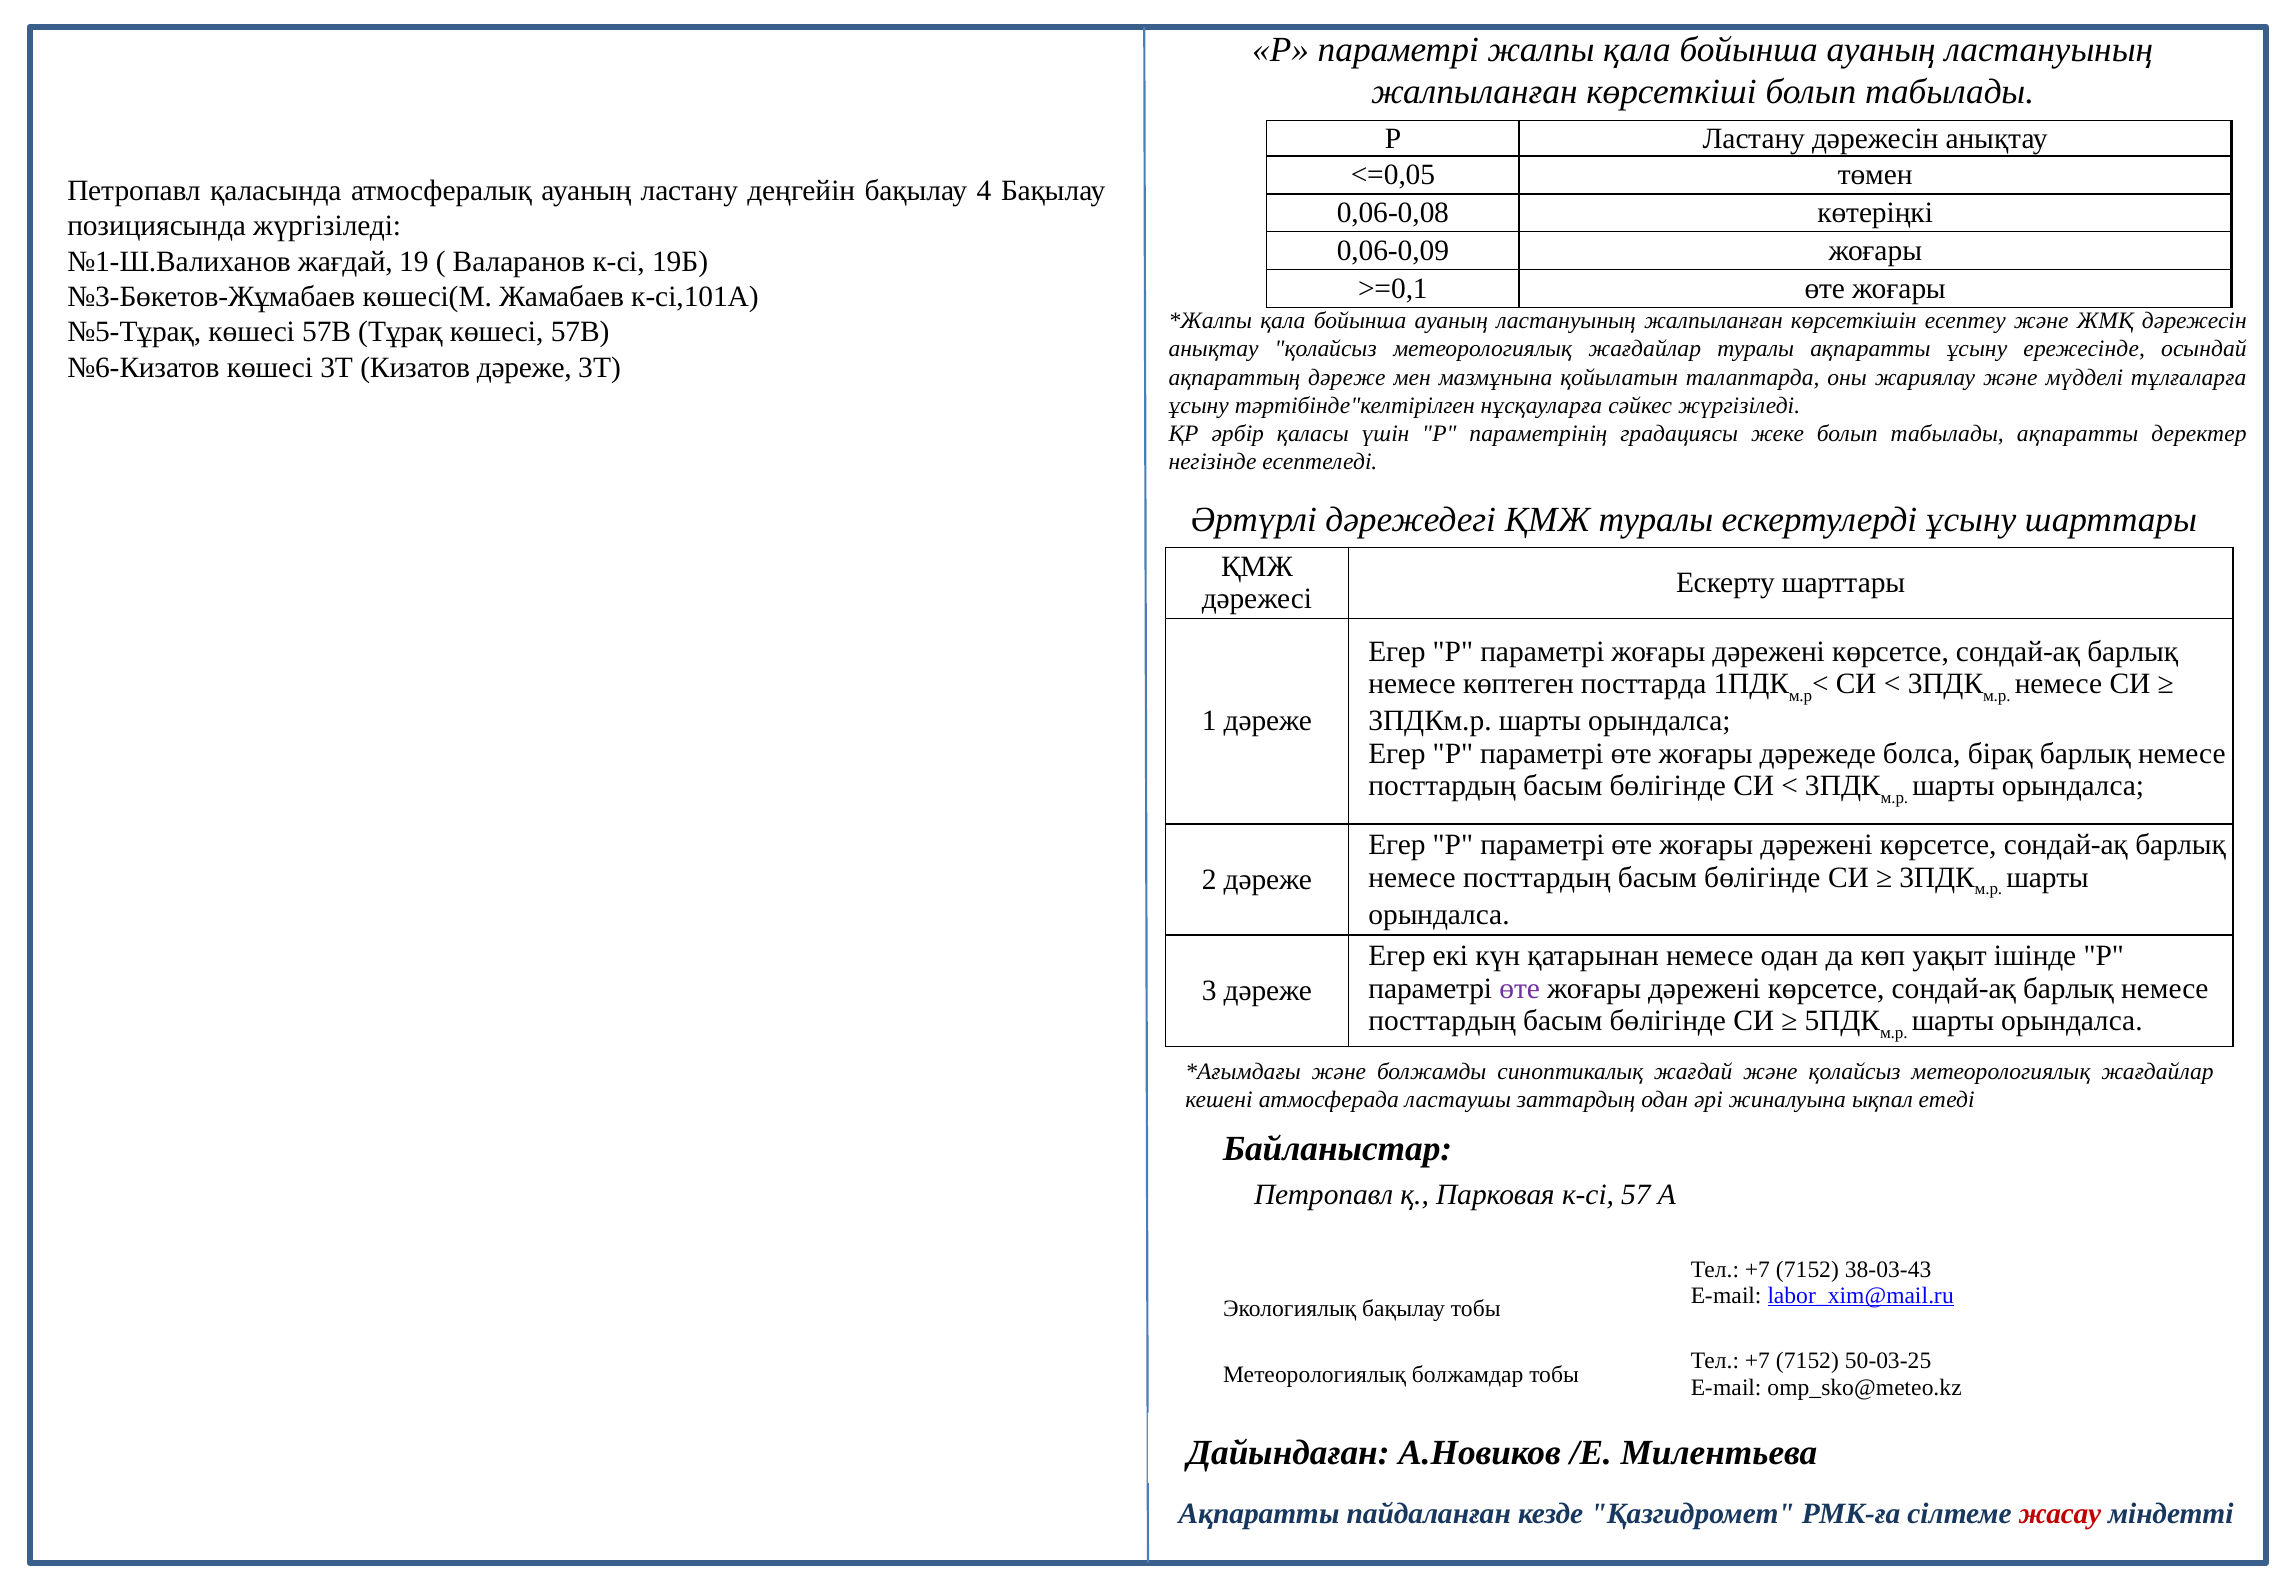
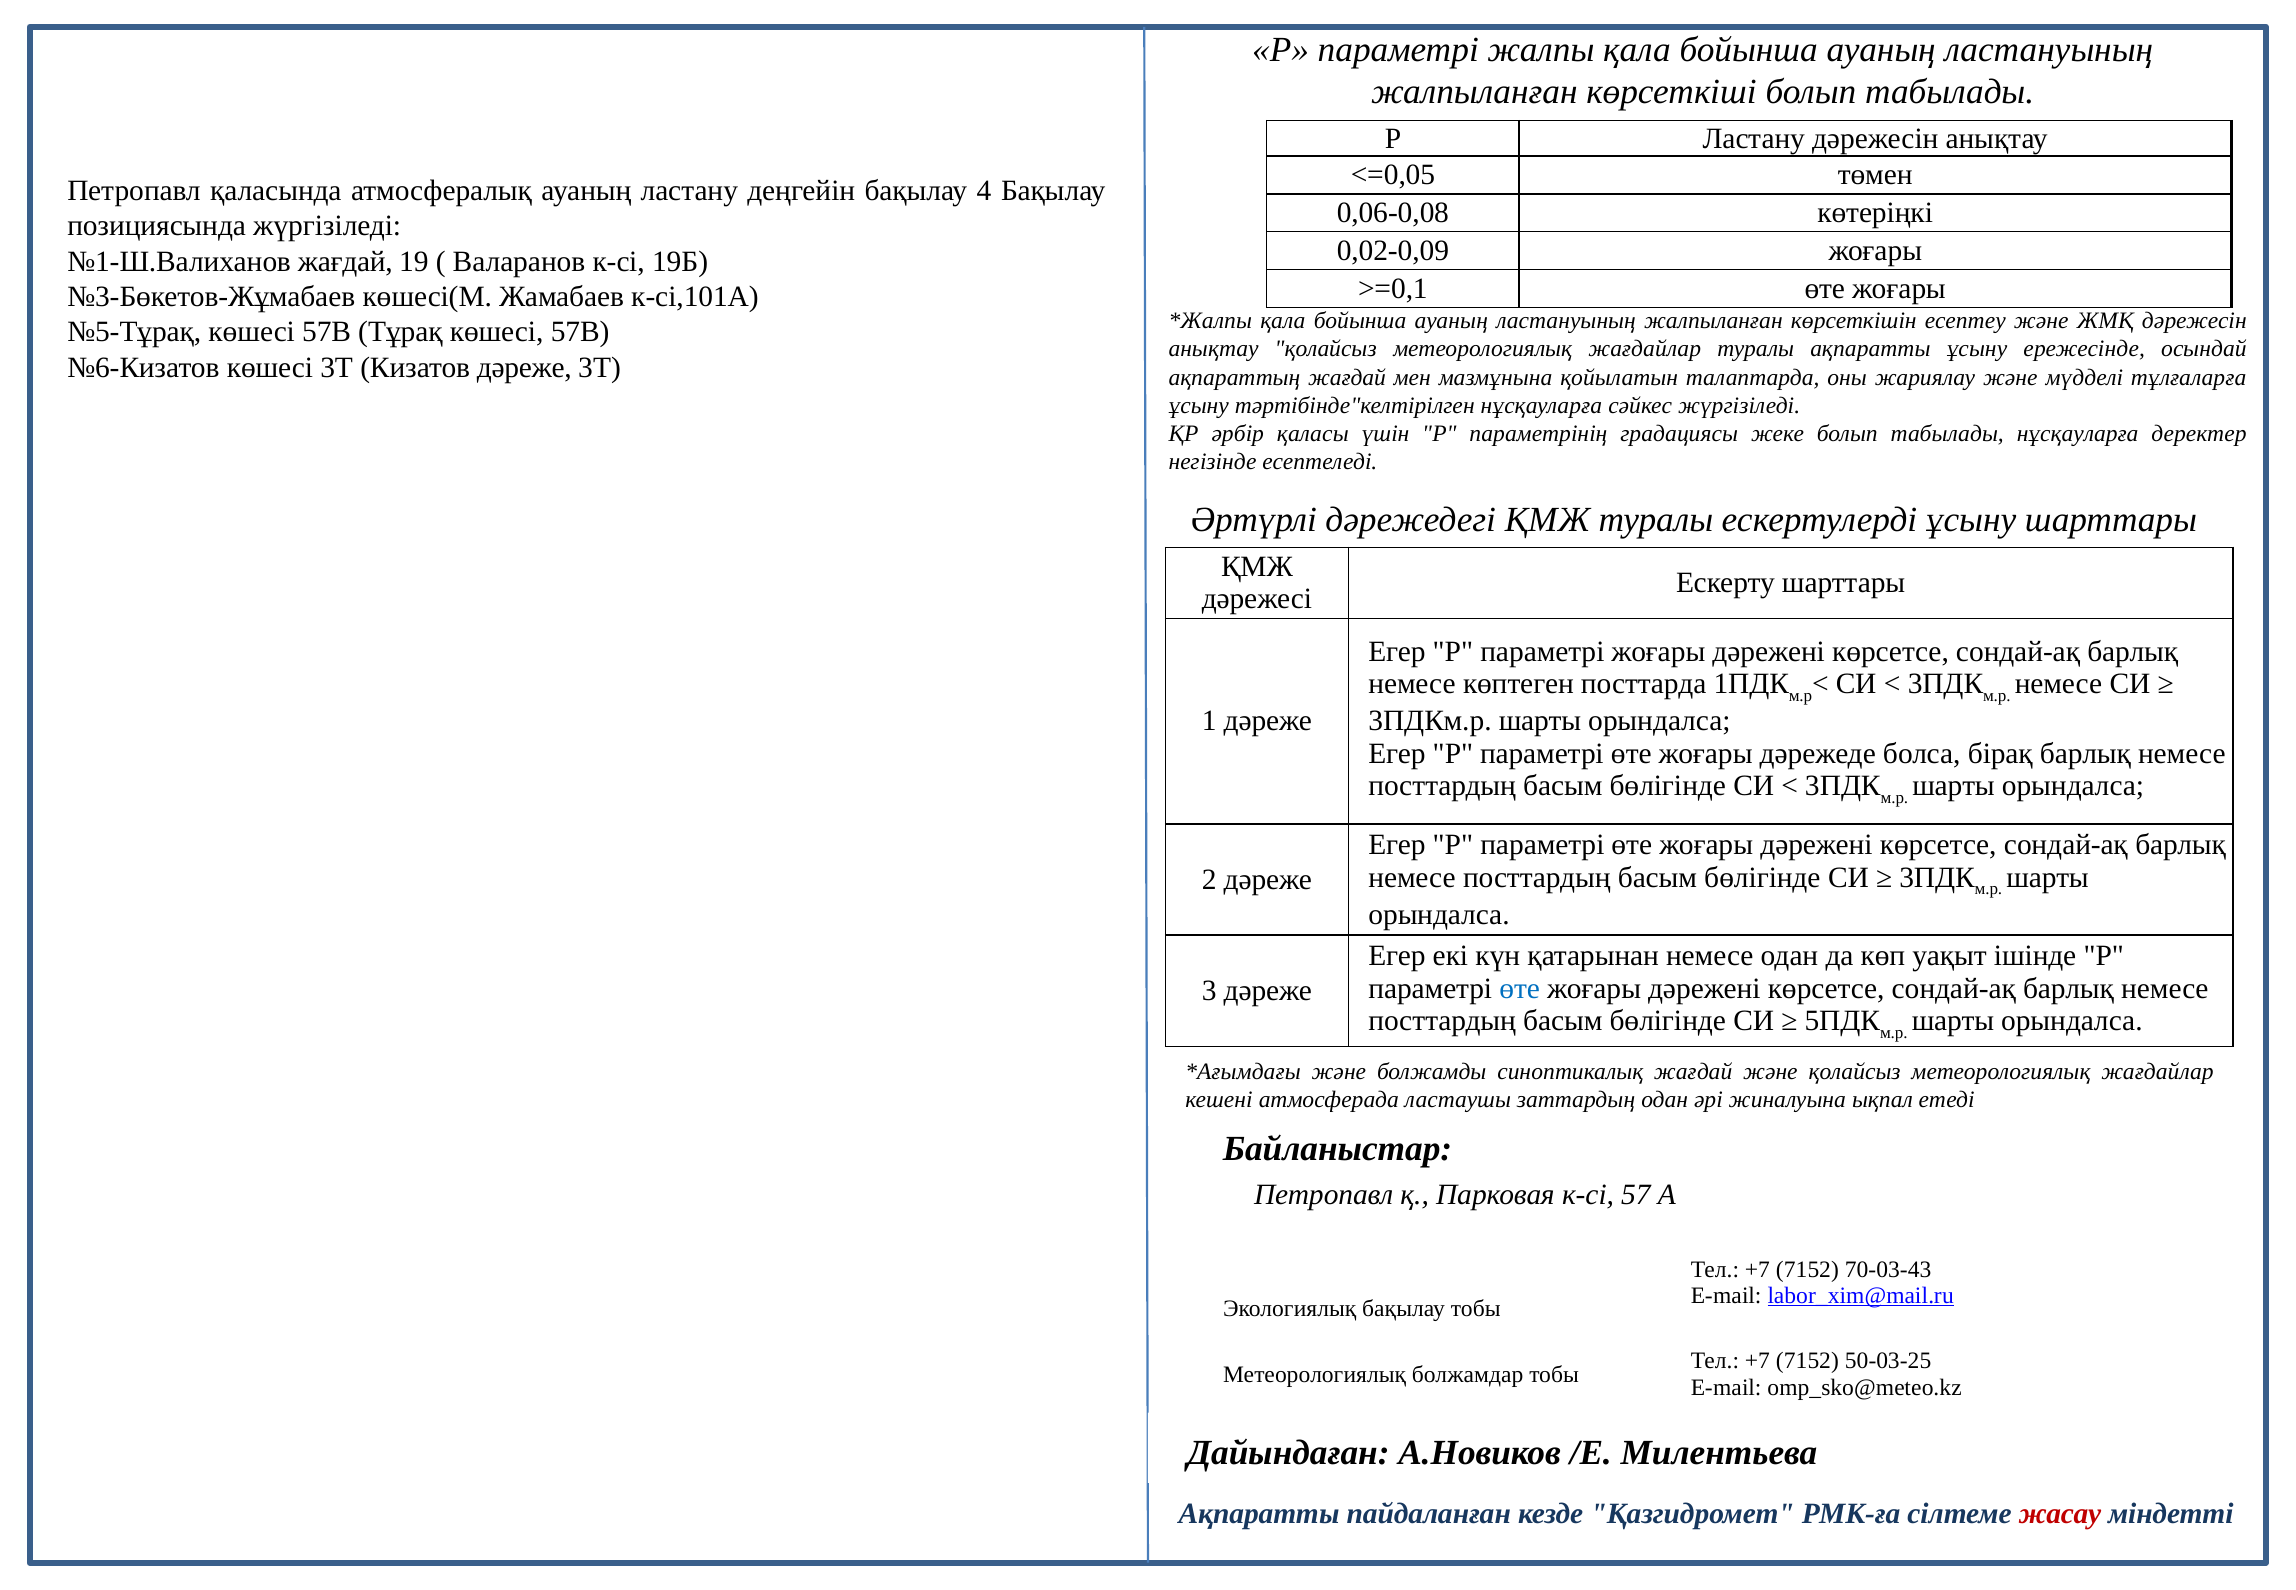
0,06-0,09: 0,06-0,09 -> 0,02-0,09 (1393, 250)
ақпараттың дәреже: дәреже -> жағдай (1347, 377)
табылады ақпаратты: ақпаратты -> нұсқауларға (2078, 434)
өте colour: purple -> blue (1520, 988)
38-03-43: 38-03-43 -> 70-03-43 (1888, 1269)
